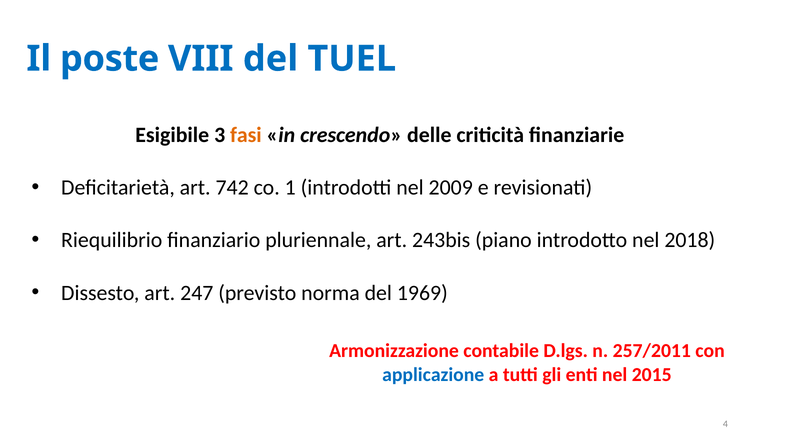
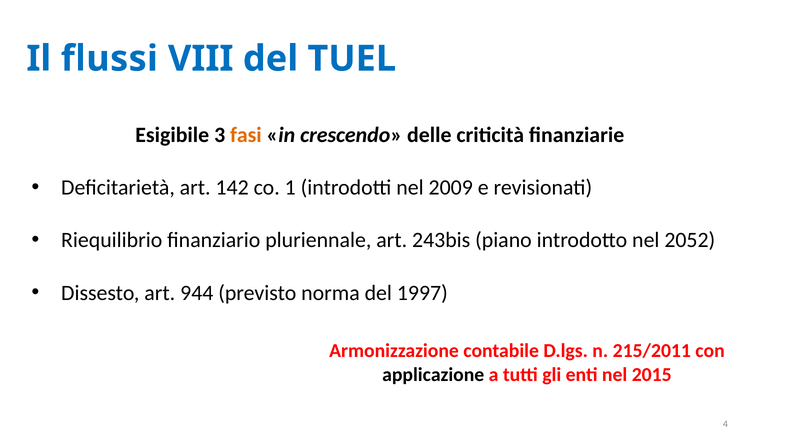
poste: poste -> flussi (109, 59)
742: 742 -> 142 (232, 187)
2018: 2018 -> 2052 (690, 240)
247: 247 -> 944 (197, 292)
1969: 1969 -> 1997 (422, 292)
257/2011: 257/2011 -> 215/2011 (652, 350)
applicazione colour: blue -> black (433, 374)
